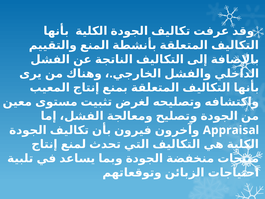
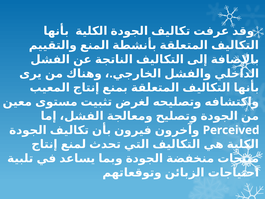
Appraisal: Appraisal -> Perceived (231, 130)
